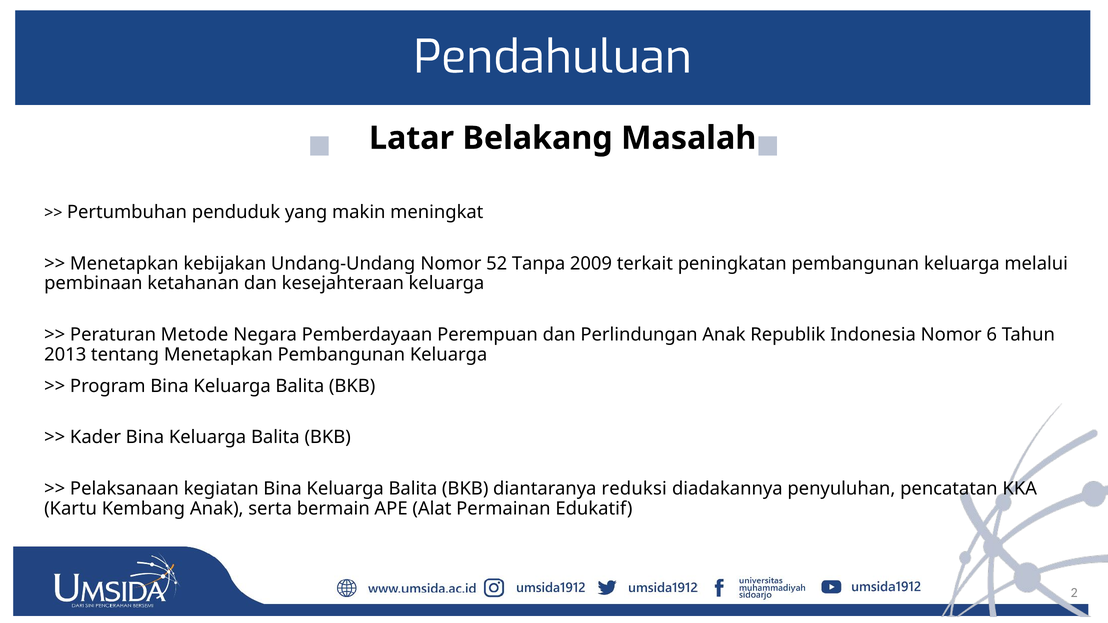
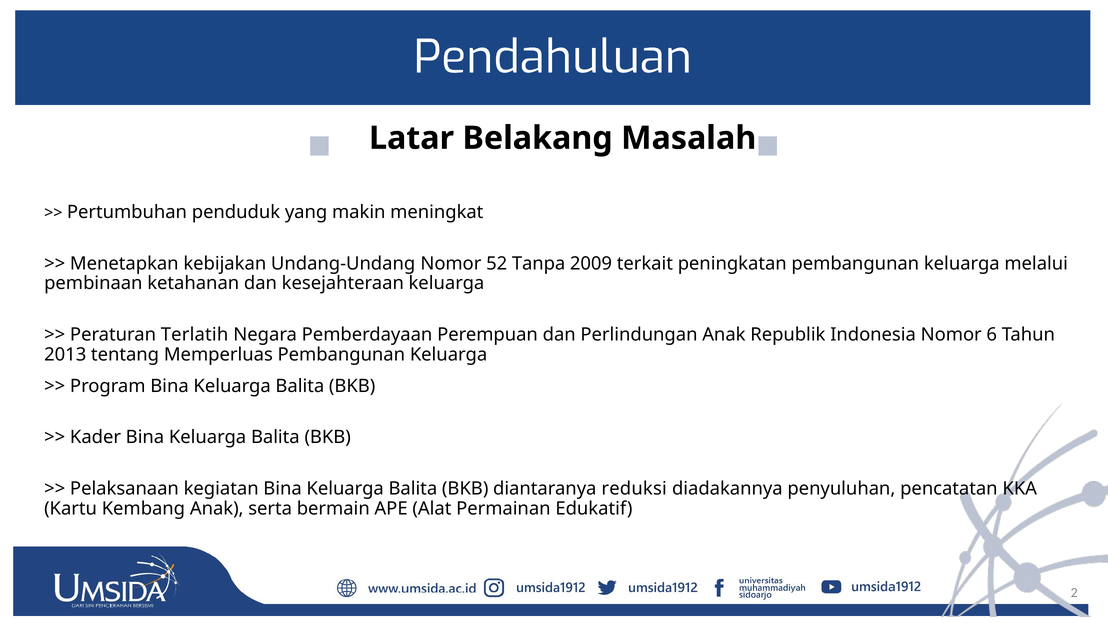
Metode: Metode -> Terlatih (195, 335)
tentang Menetapkan: Menetapkan -> Memperluas (218, 355)
